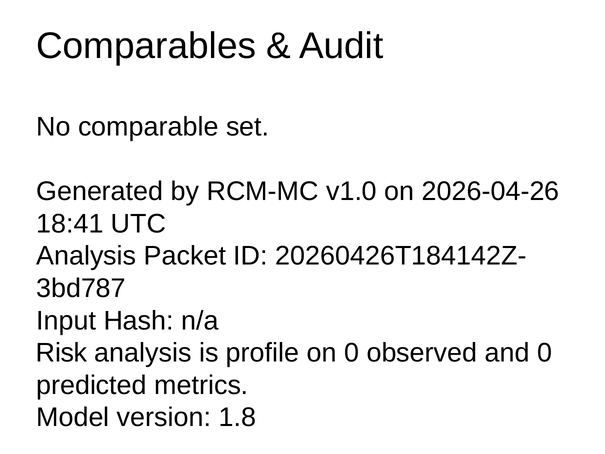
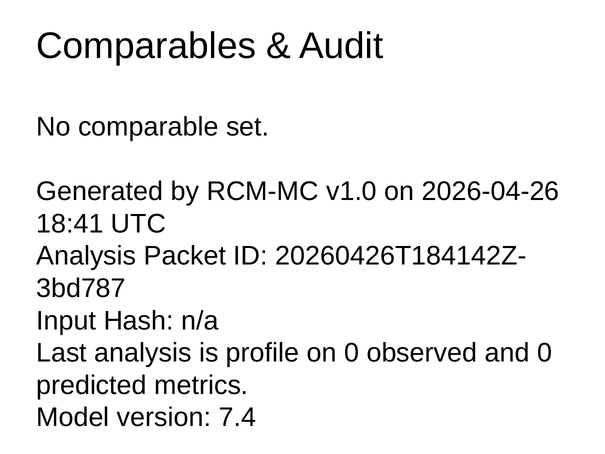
Risk: Risk -> Last (62, 353)
1.8: 1.8 -> 7.4 (237, 417)
